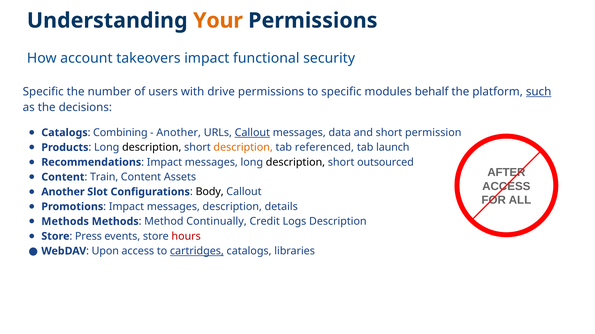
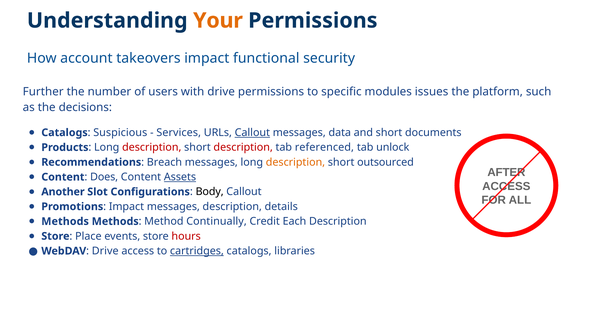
Specific: Specific -> Further (43, 92)
behalf: behalf -> issues (432, 92)
such underline: present -> none (539, 92)
Combining: Combining -> Suspicious (120, 133)
Another: Another -> Services (179, 133)
permission: permission -> documents (433, 133)
description colour: black -> red (152, 148)
description colour: orange -> red (243, 148)
launch: launch -> unlock (393, 148)
Recommendations Impact: Impact -> Breach (164, 163)
description colour: black -> orange (295, 163)
Train: Train -> Does (104, 177)
Assets underline: none -> present (180, 177)
Logs: Logs -> Each (294, 222)
Press: Press -> Place (88, 237)
WebDAV Upon: Upon -> Drive (105, 252)
